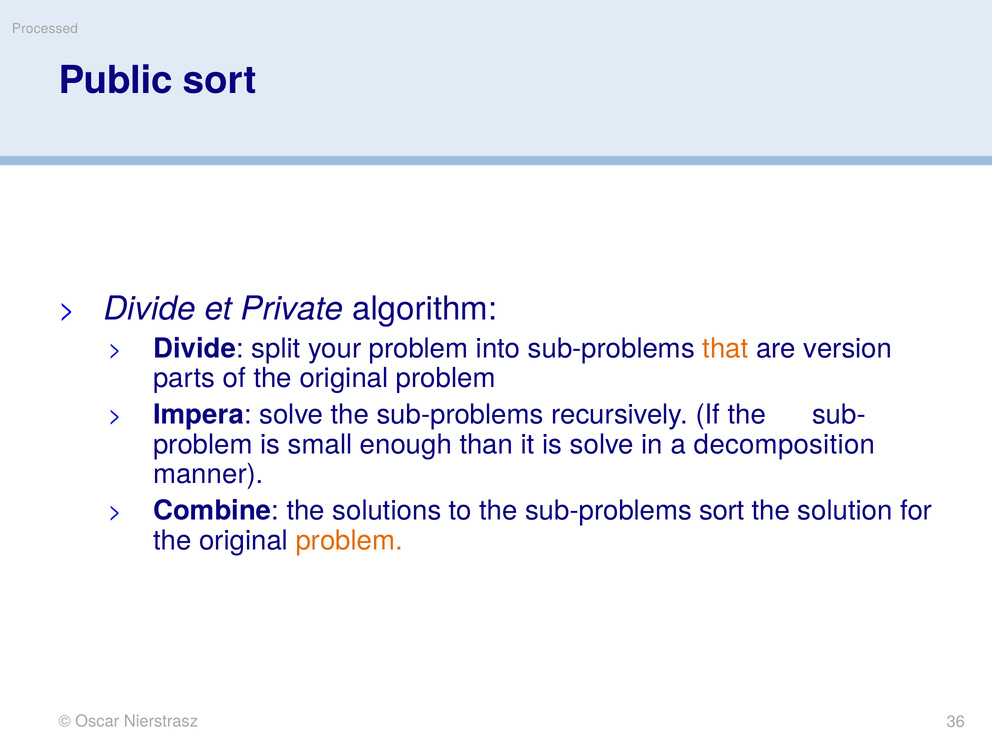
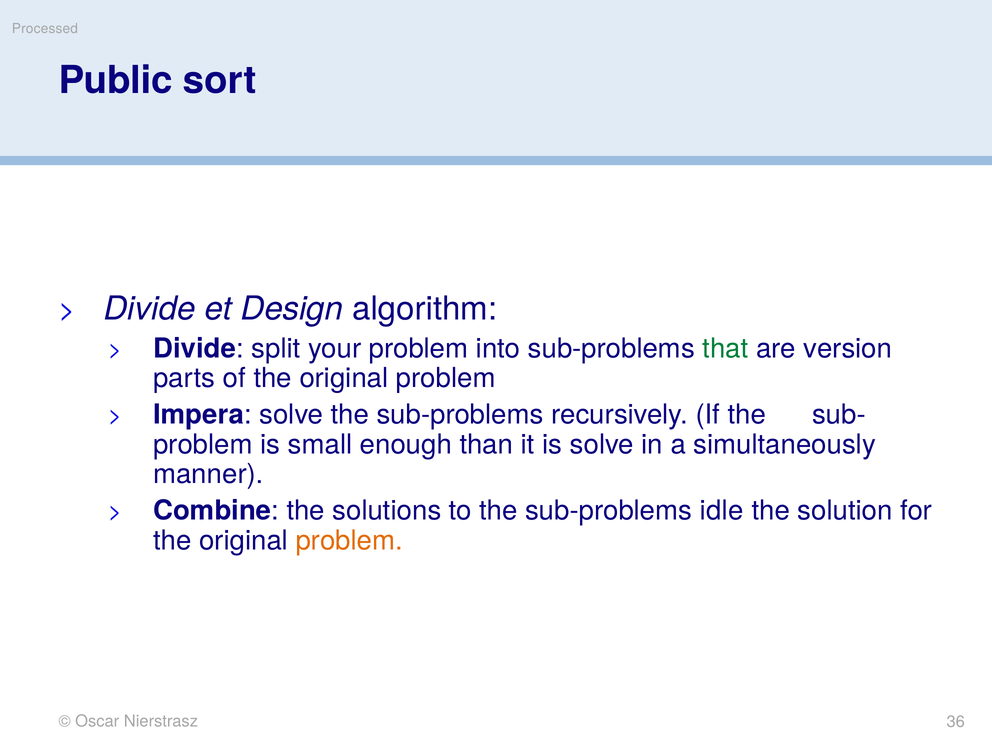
Private: Private -> Design (292, 309)
that colour: orange -> green (725, 349)
decomposition: decomposition -> simultaneously (785, 445)
sub-problems sort: sort -> idle (722, 511)
